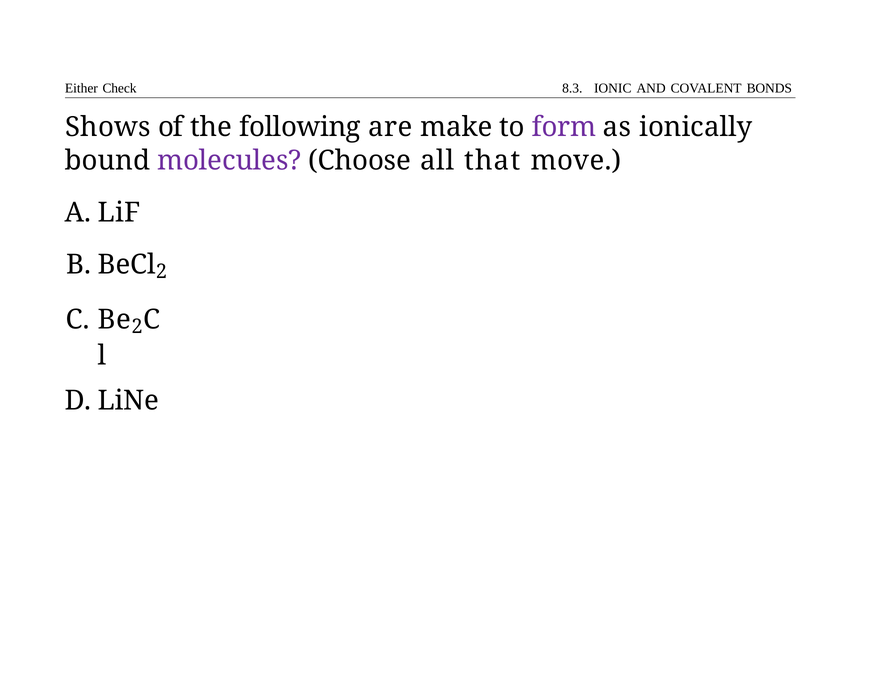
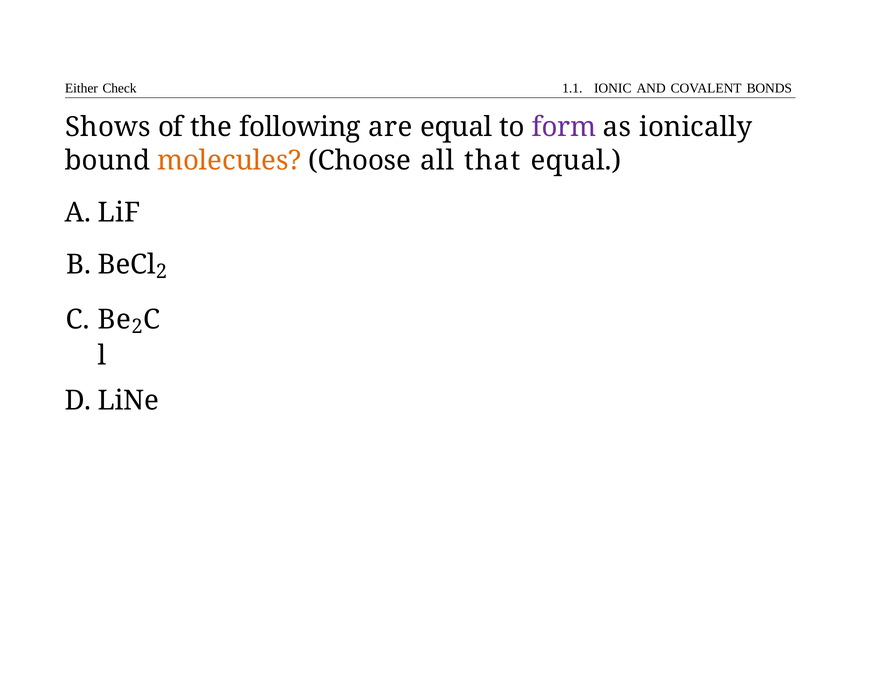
8.3: 8.3 -> 1.1 (572, 88)
are make: make -> equal (456, 127)
molecules colour: purple -> orange (229, 160)
that move: move -> equal (576, 160)
